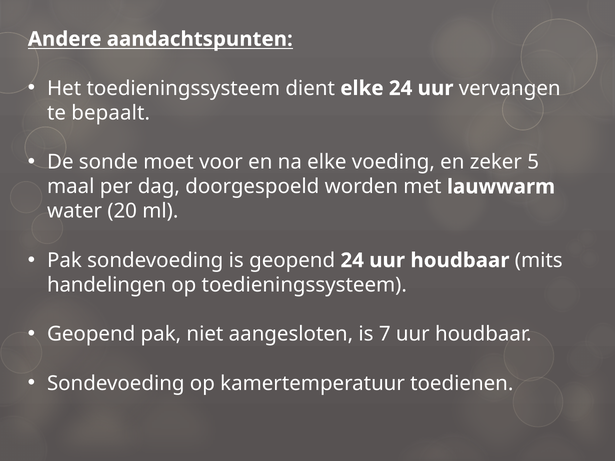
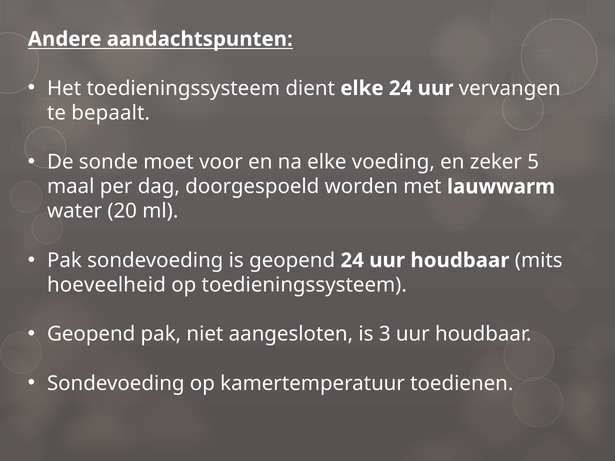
handelingen: handelingen -> hoeveelheid (106, 285)
7: 7 -> 3 (385, 334)
